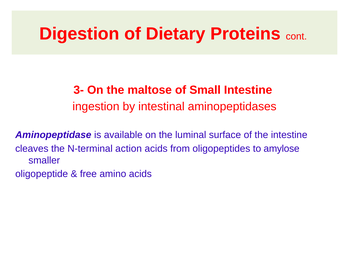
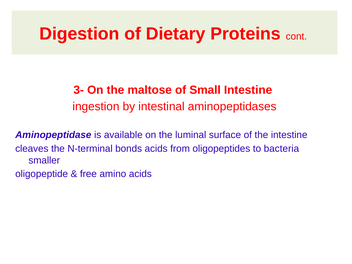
action: action -> bonds (129, 149)
amylose: amylose -> bacteria (281, 149)
